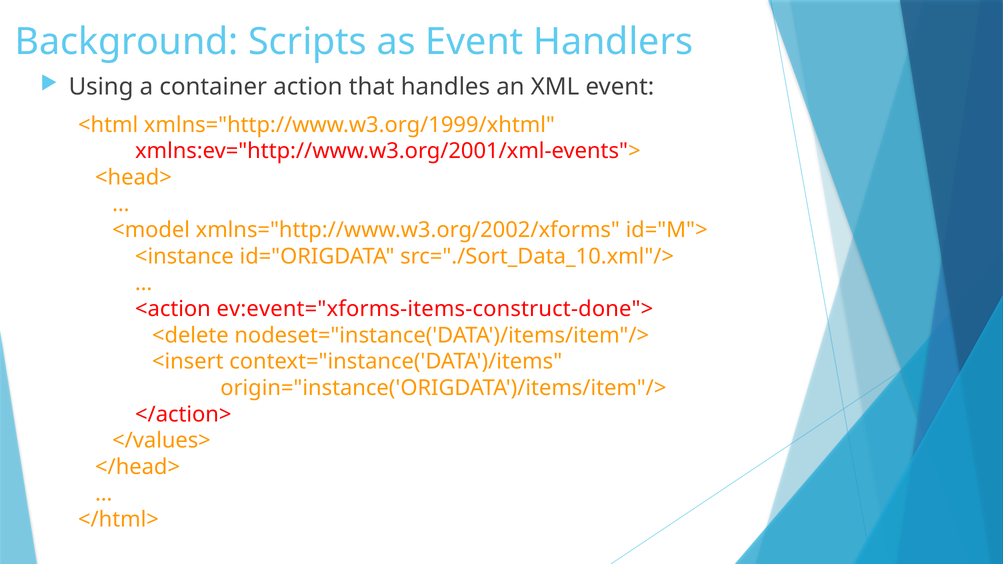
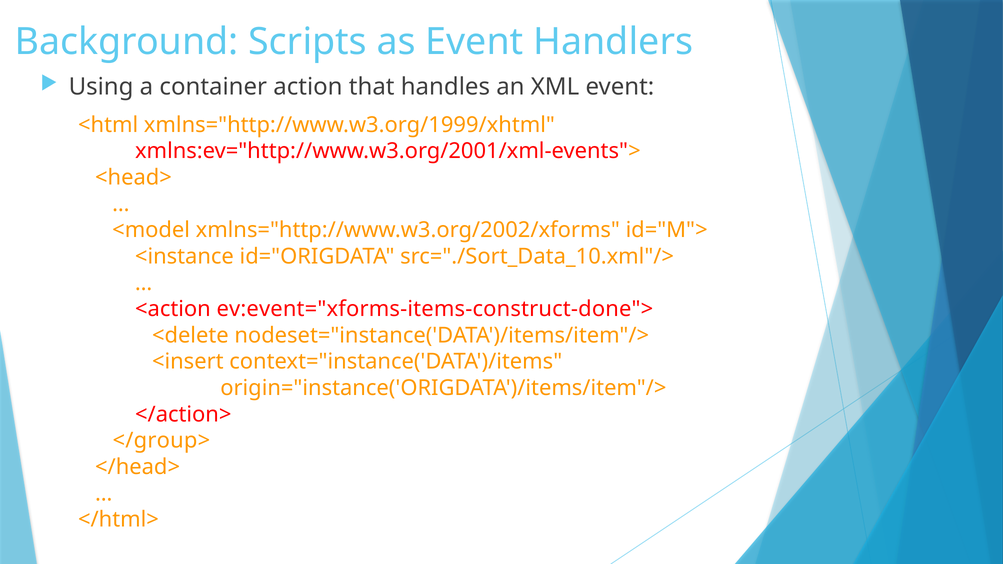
</values>: </values> -> </group> (161, 441)
